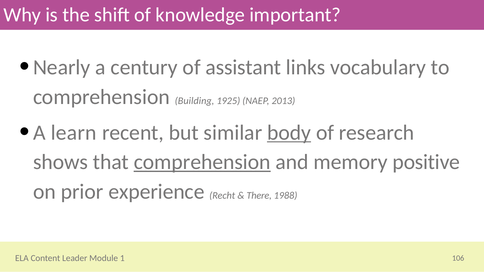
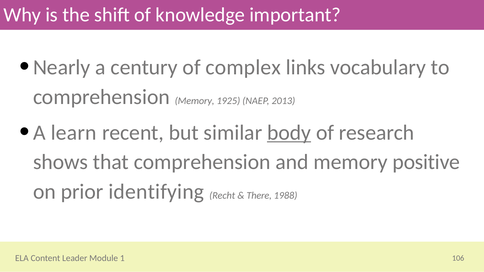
assistant: assistant -> complex (243, 67)
comprehension Building: Building -> Memory (195, 101)
comprehension underline: present -> none (202, 162)
experience: experience -> identifying (156, 192)
